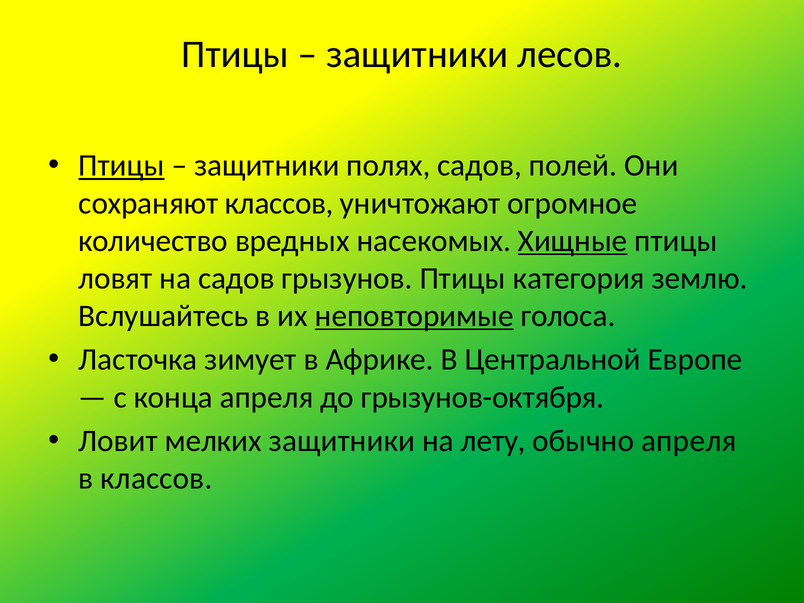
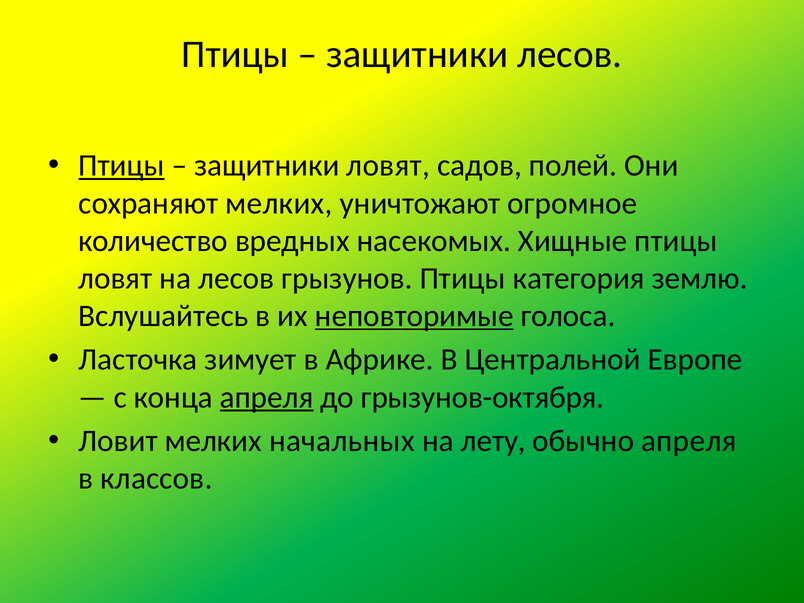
защитники полях: полях -> ловят (388, 166)
сохраняют классов: классов -> мелких (279, 203)
Хищные underline: present -> none (573, 241)
на садов: садов -> лесов (236, 278)
апреля underline: none -> present (267, 397)
мелких защитники: защитники -> начальных (342, 441)
